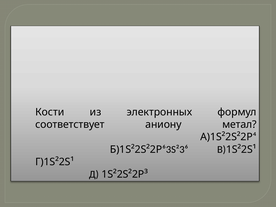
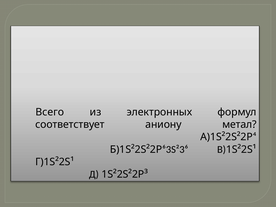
Кости: Кости -> Всего (50, 112)
